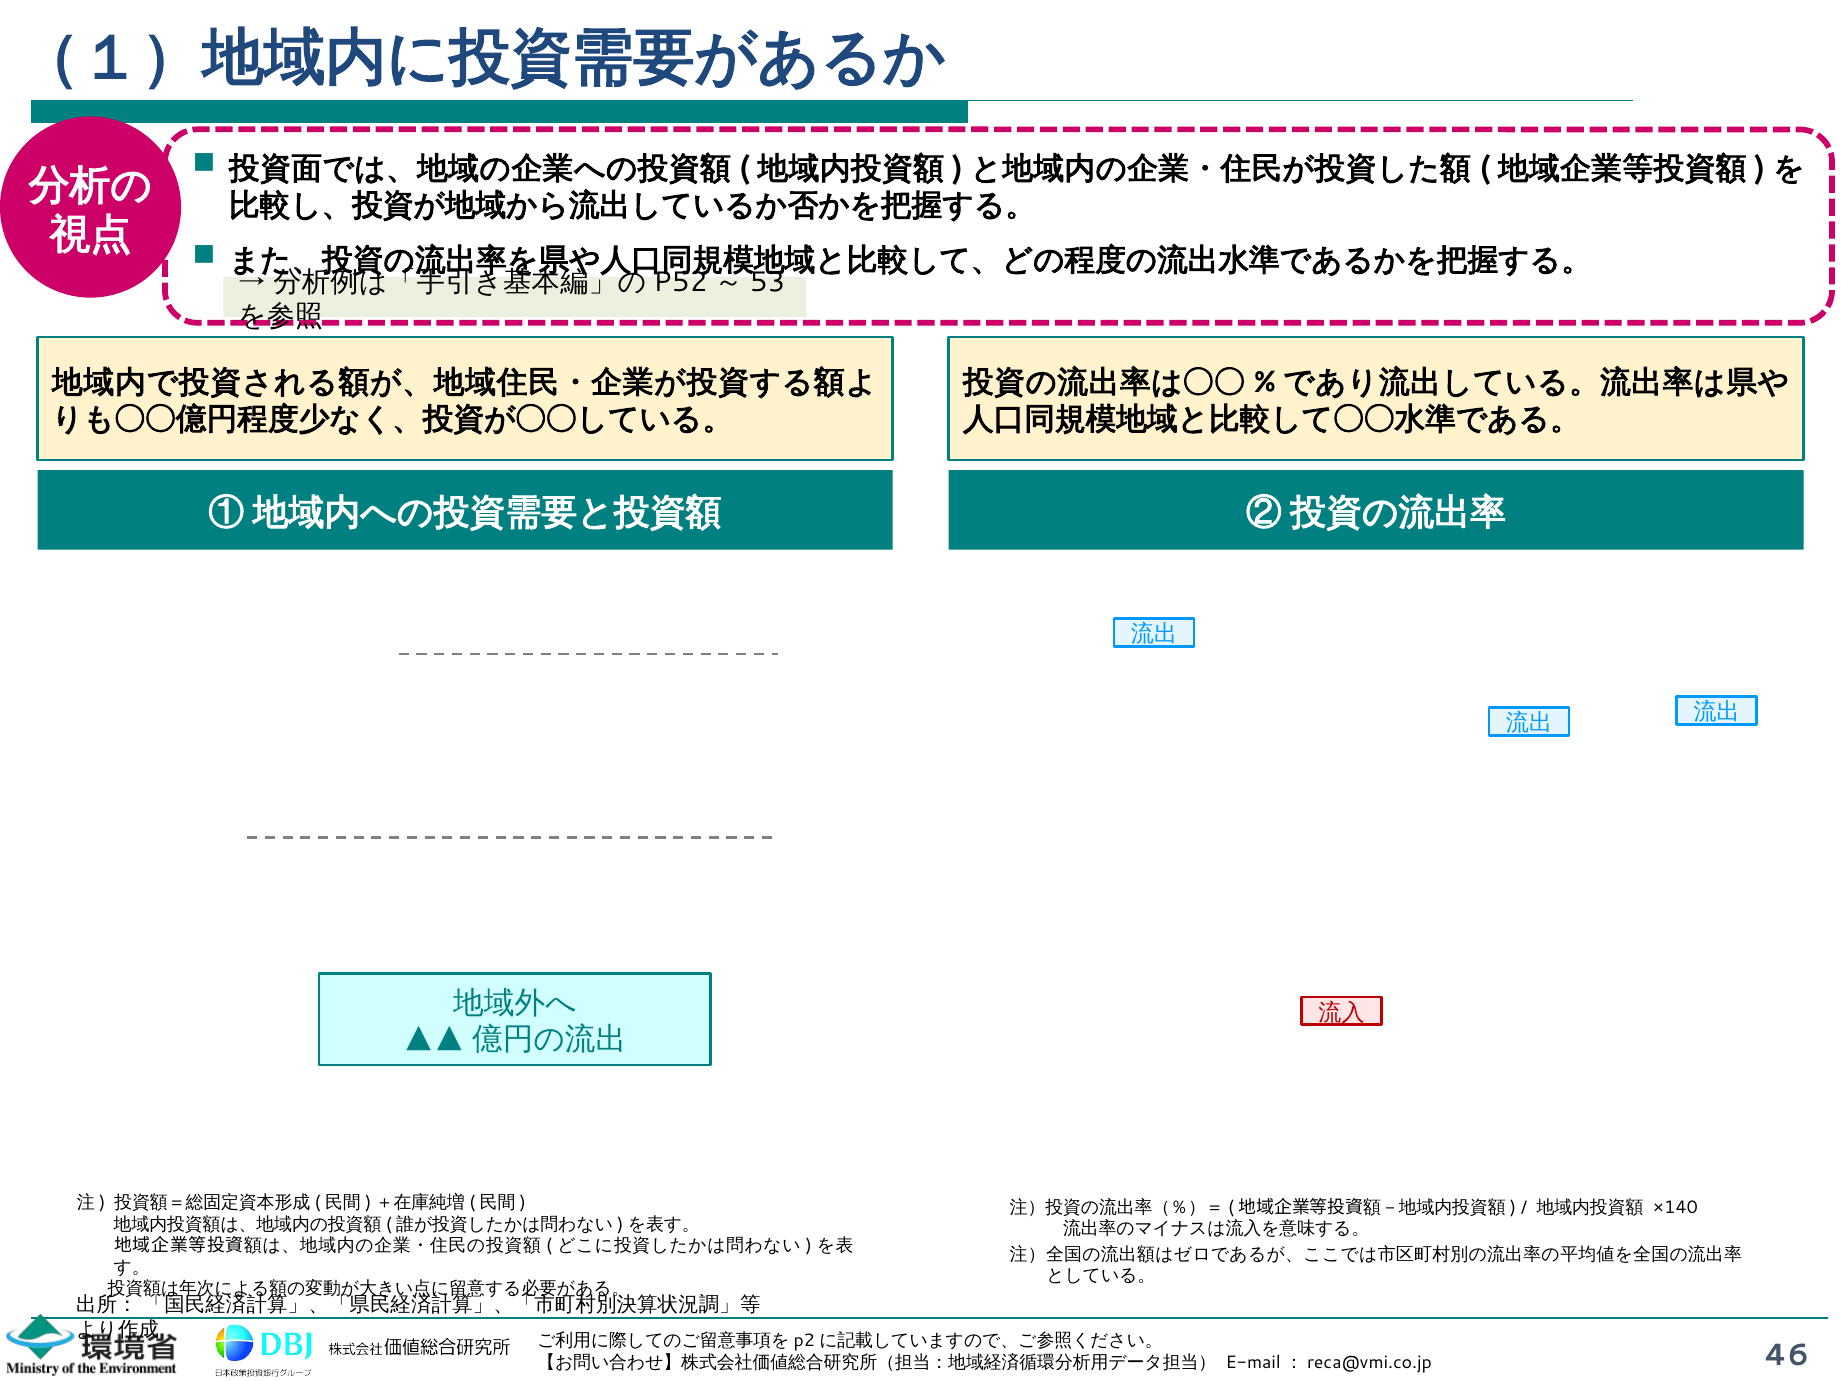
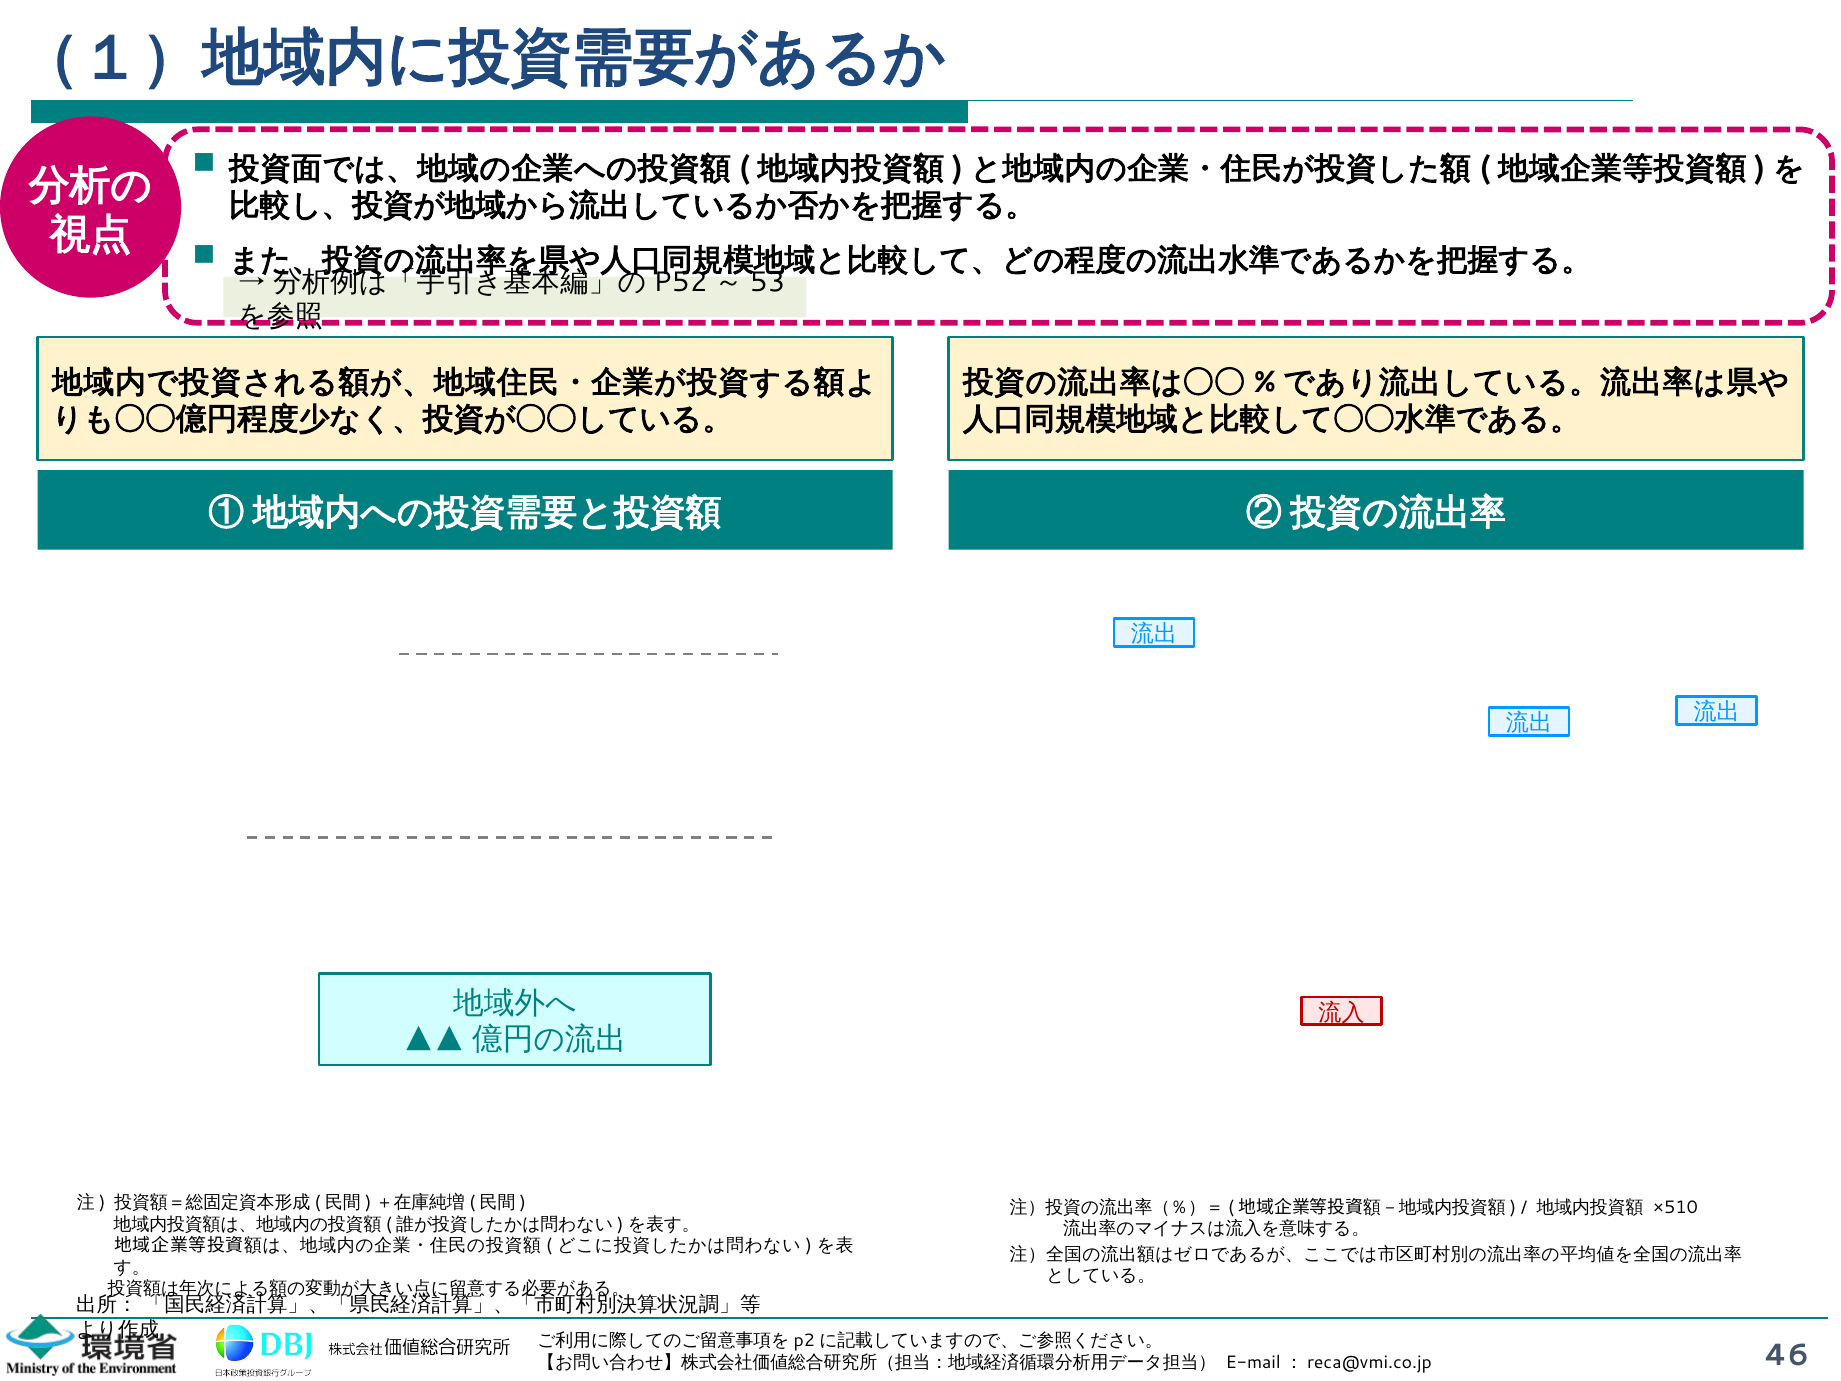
×140: ×140 -> ×510 (1675, 1207)
